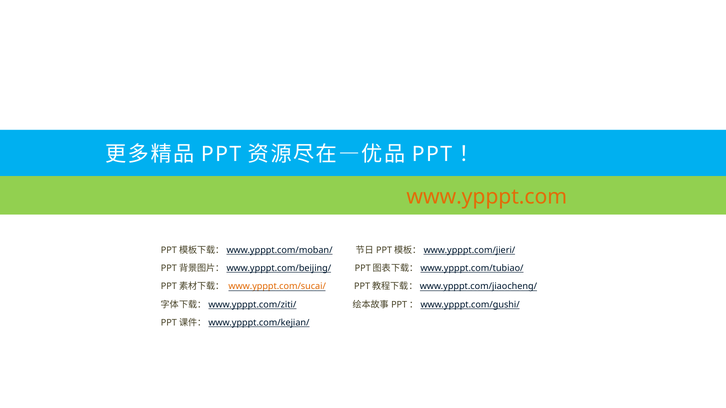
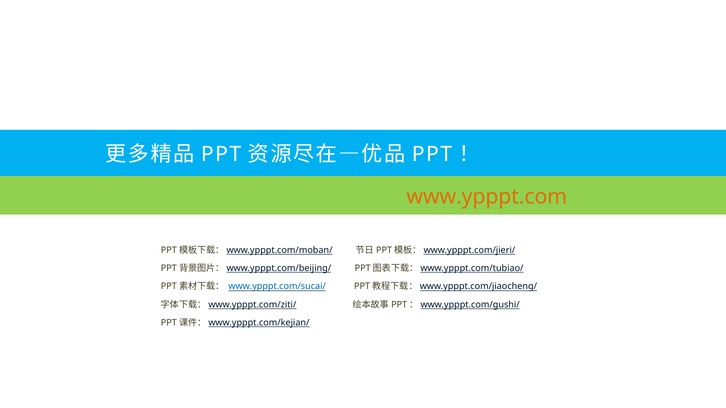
www.ypppt.com/sucai/ colour: orange -> blue (277, 287)
